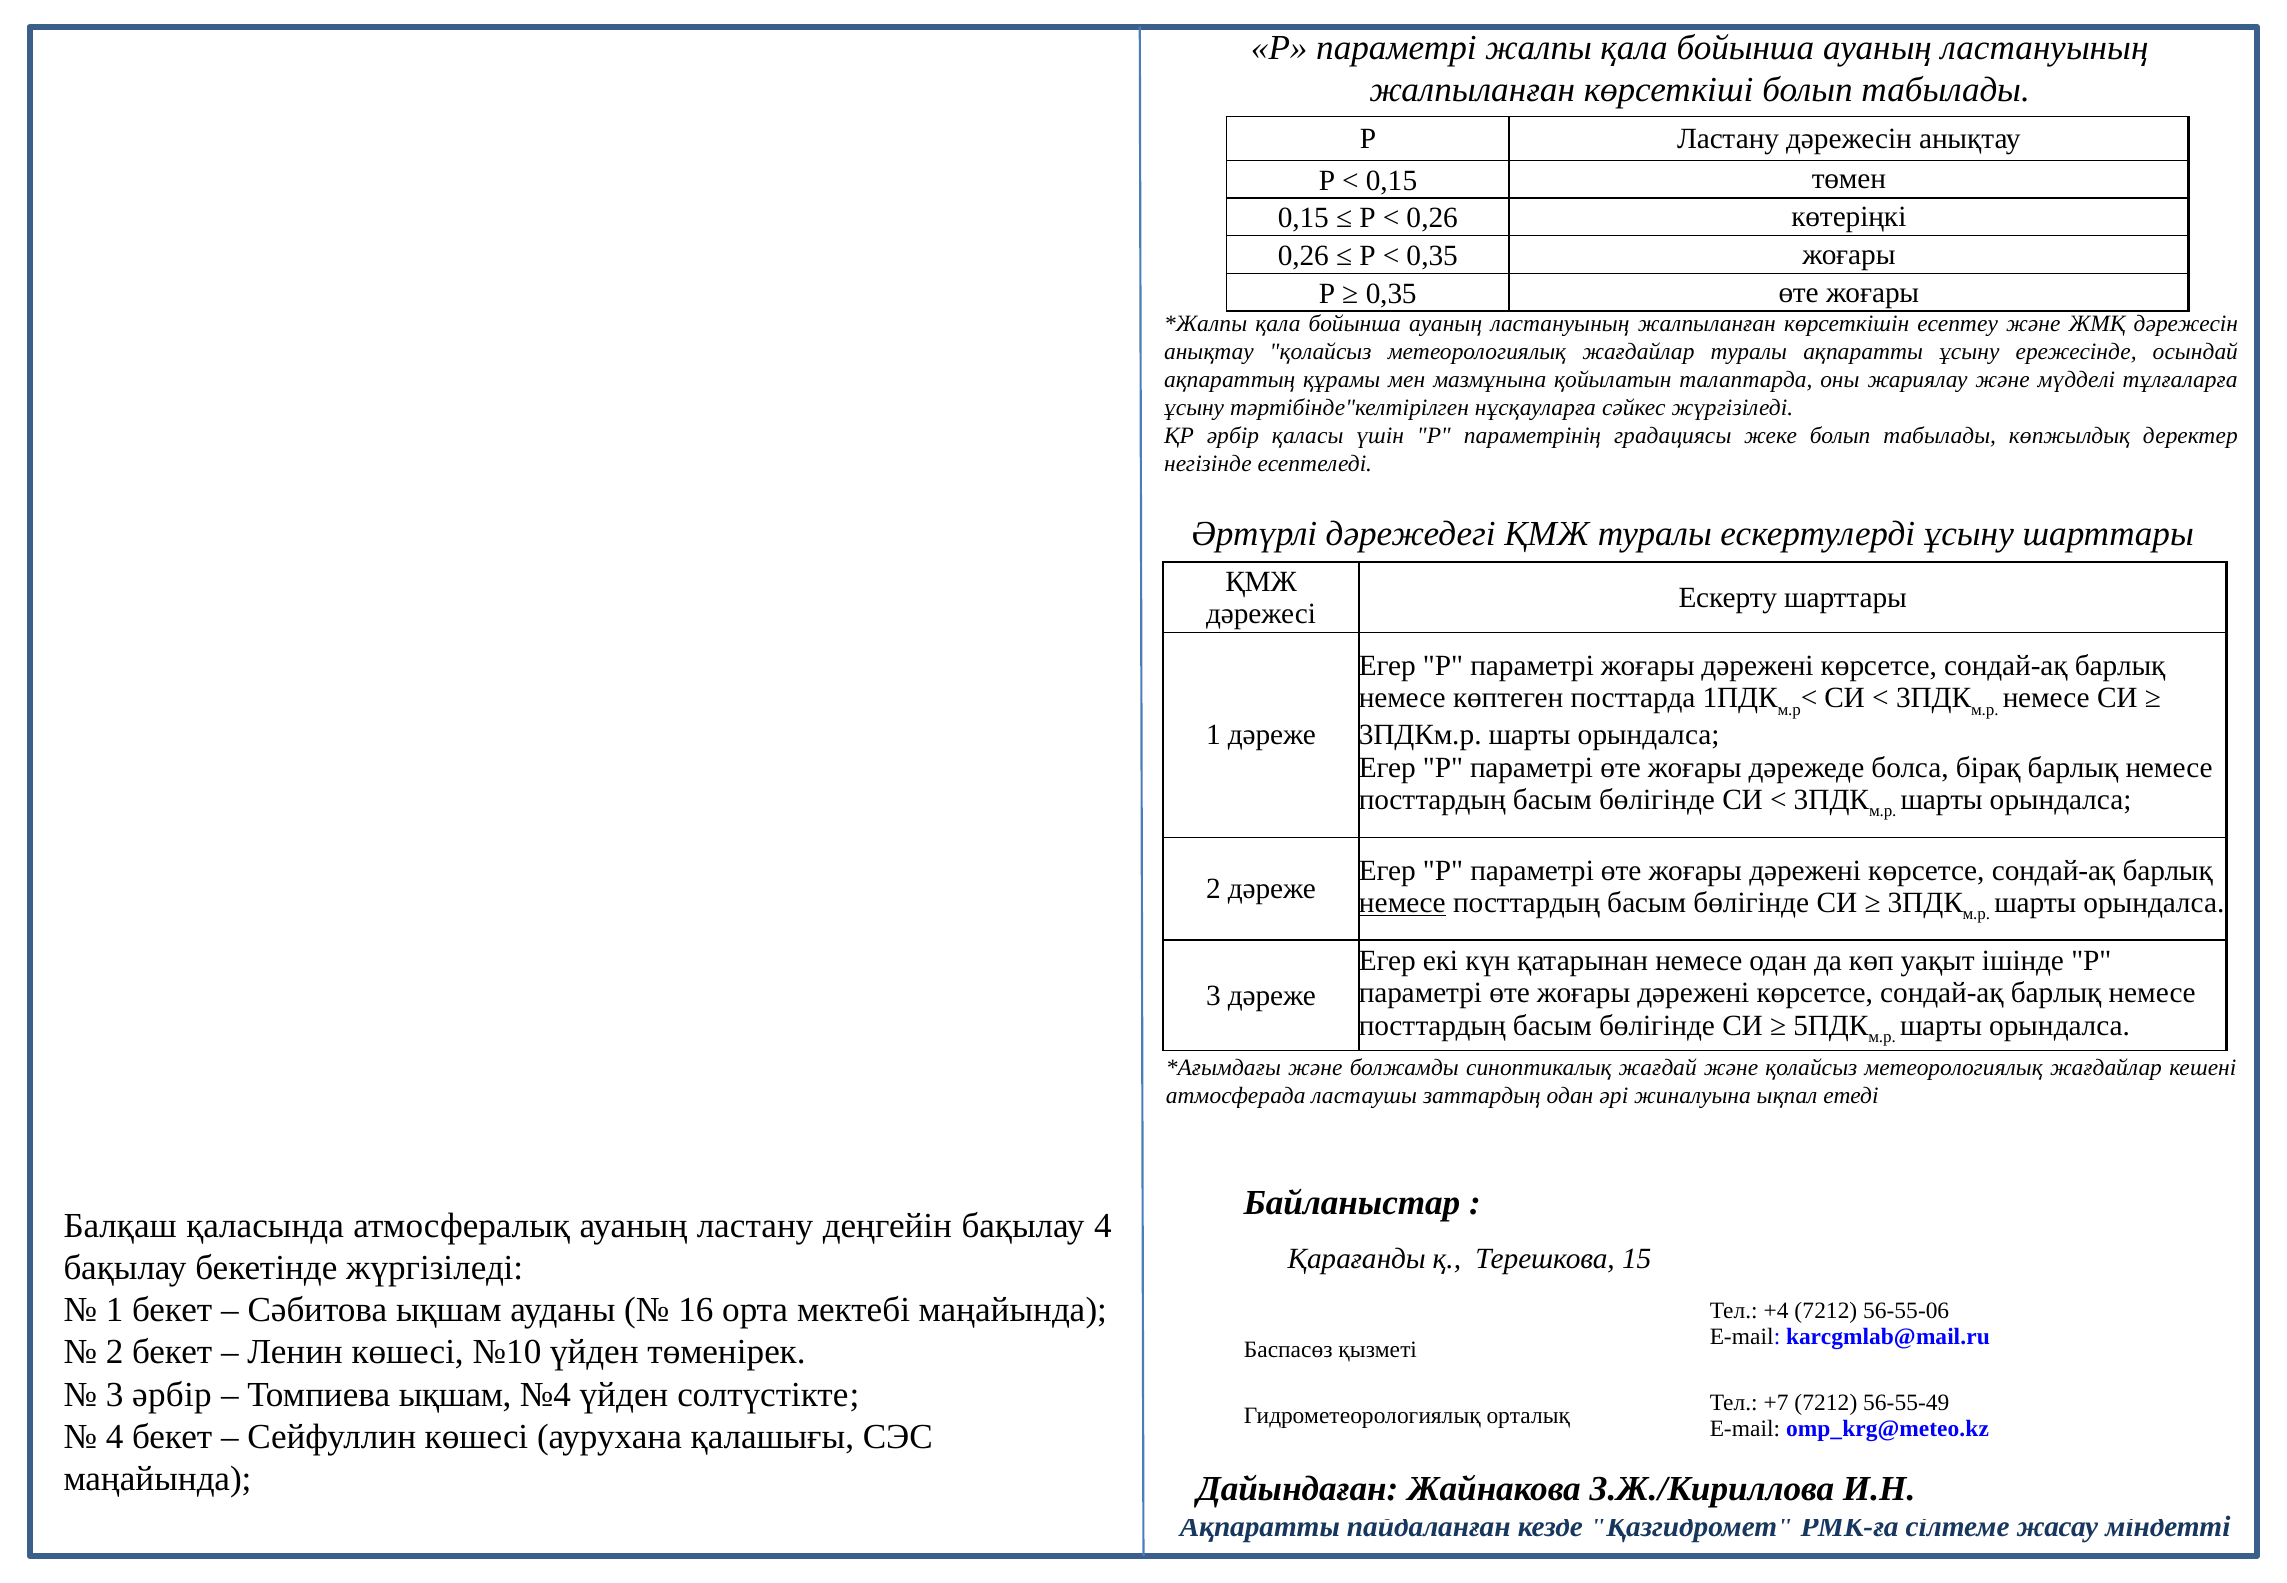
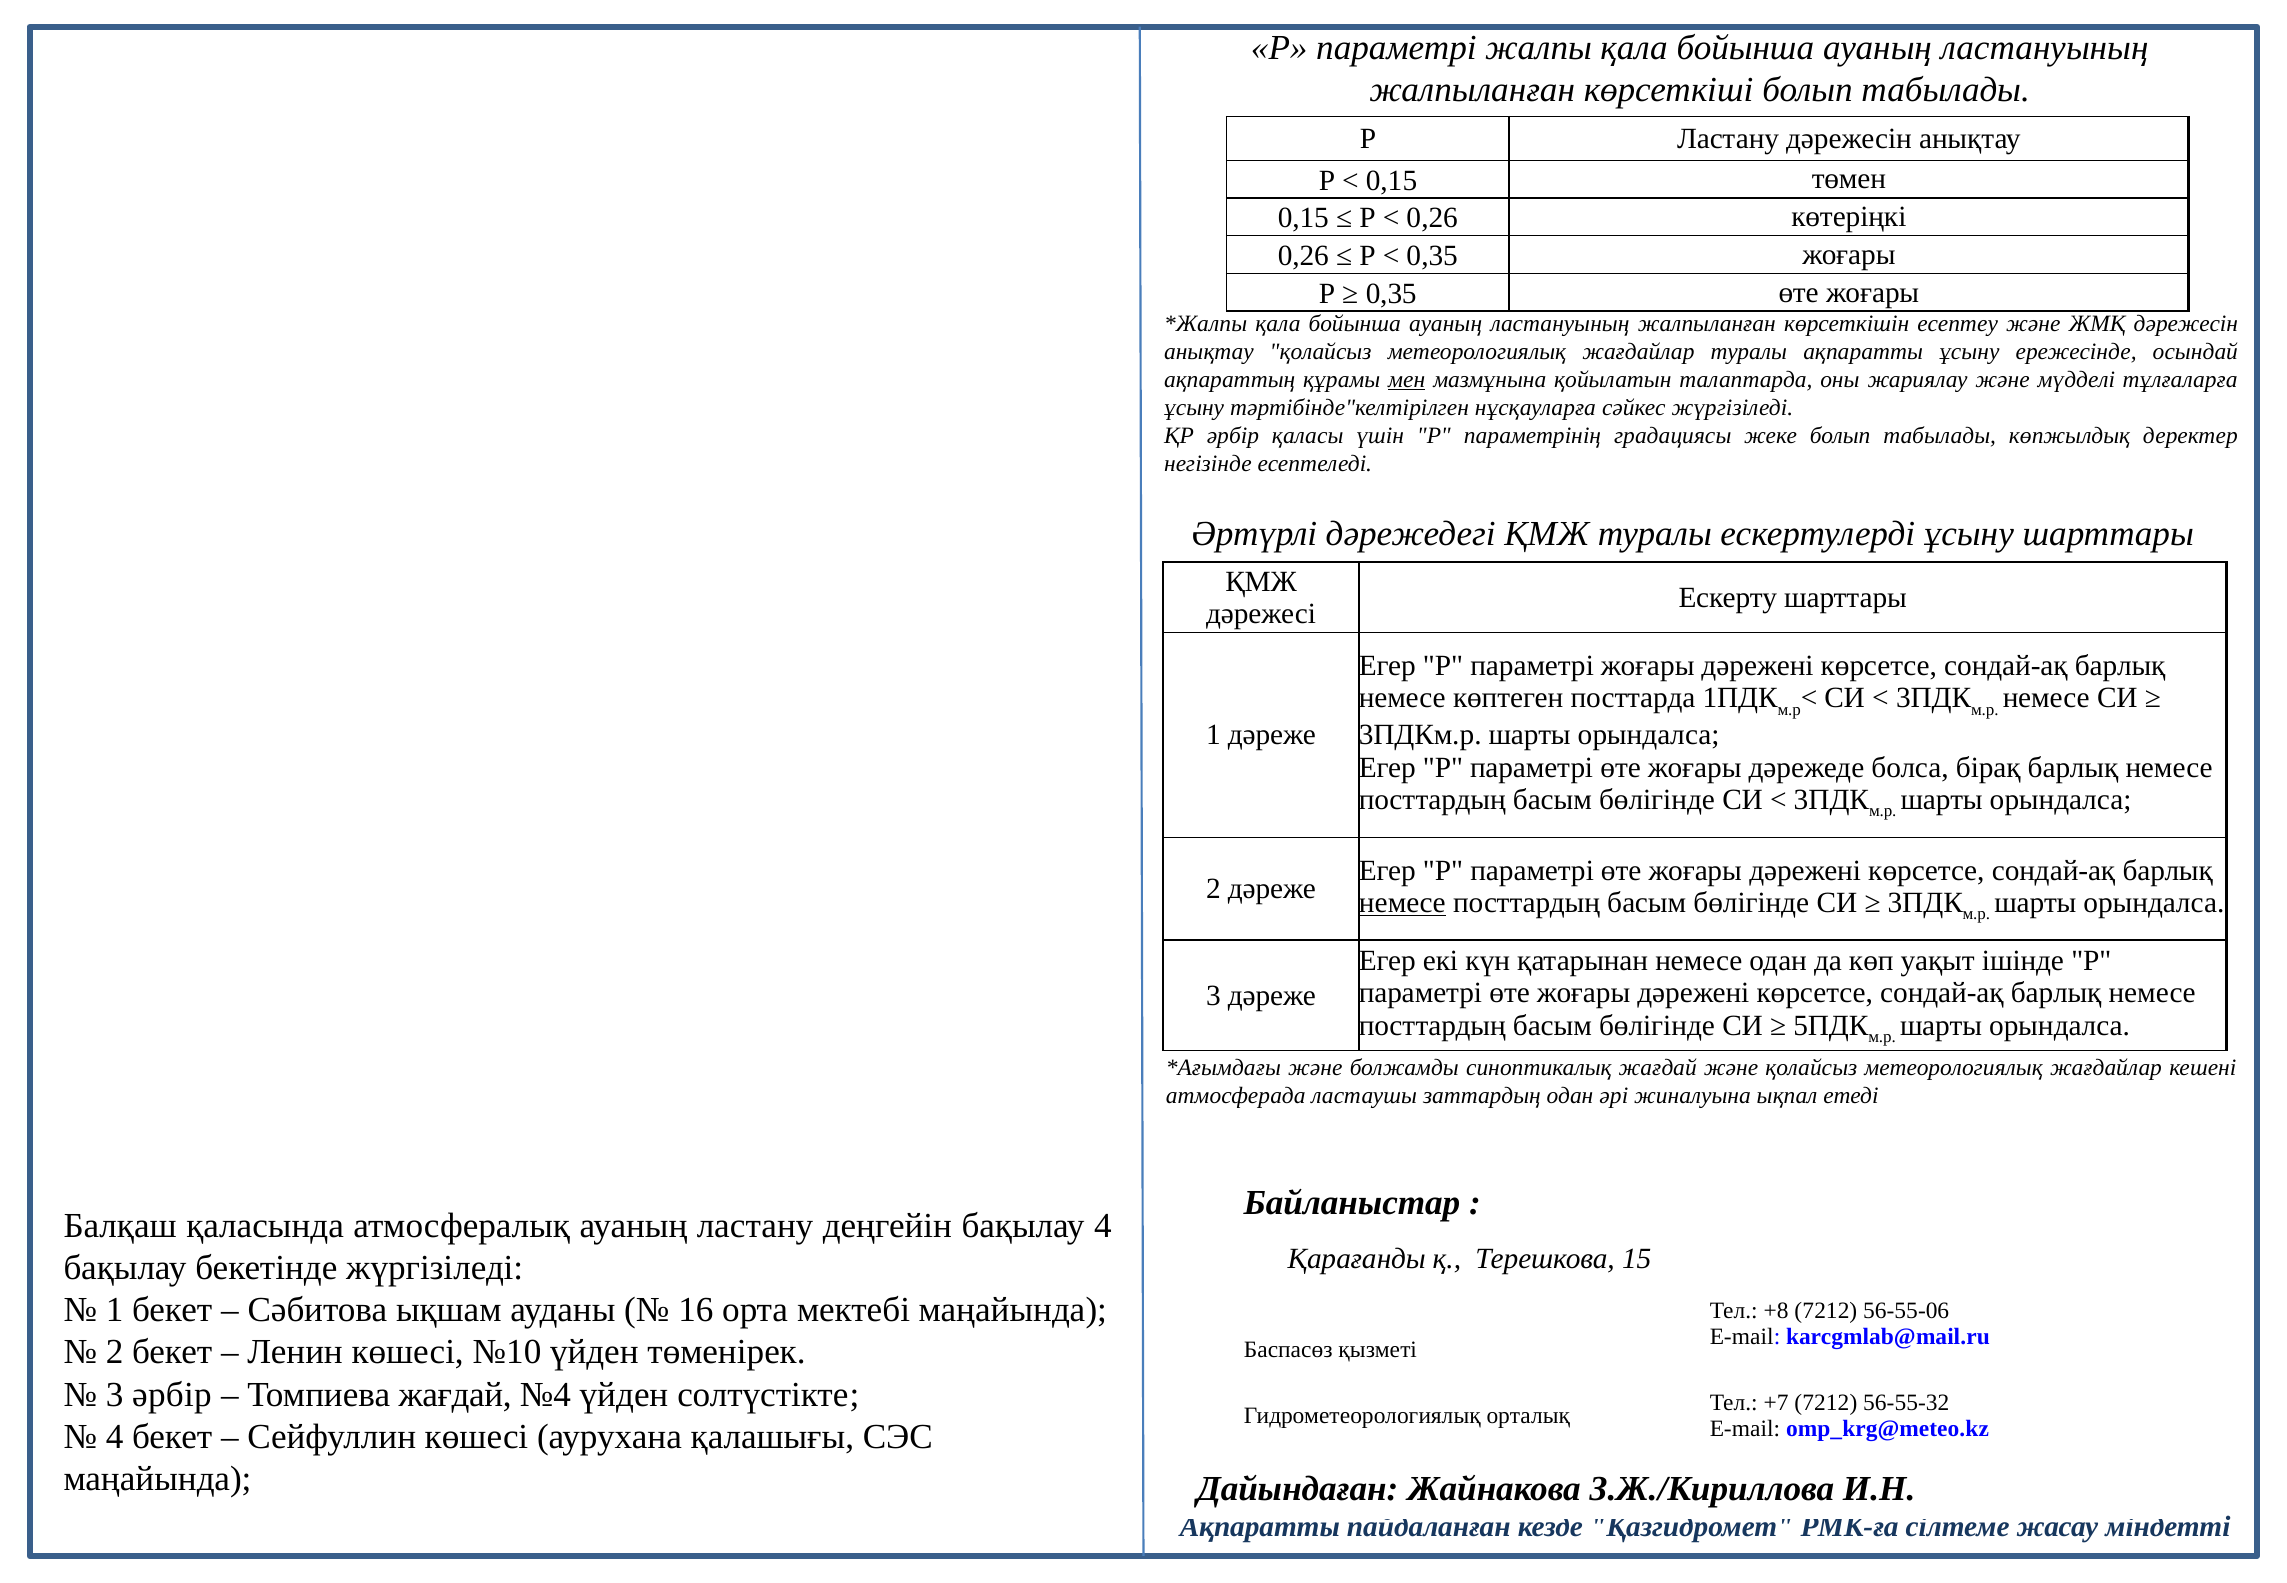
мен underline: none -> present (1407, 380)
+4: +4 -> +8 (1776, 1311)
Томпиева ықшам: ықшам -> жағдай (455, 1395)
56-55-49: 56-55-49 -> 56-55-32 (1906, 1403)
